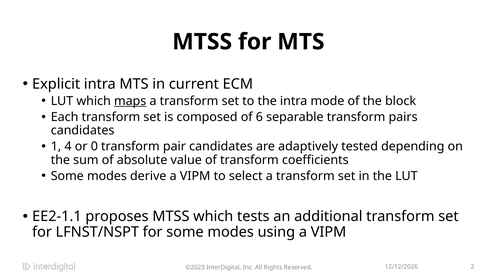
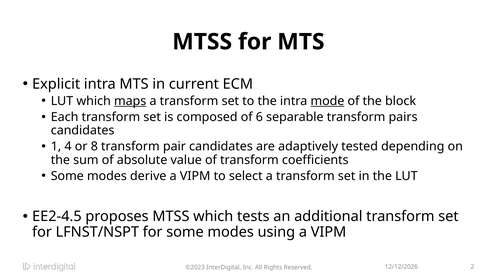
mode underline: none -> present (327, 101)
0: 0 -> 8 (94, 147)
EE2-1.1: EE2-1.1 -> EE2-4.5 (57, 217)
